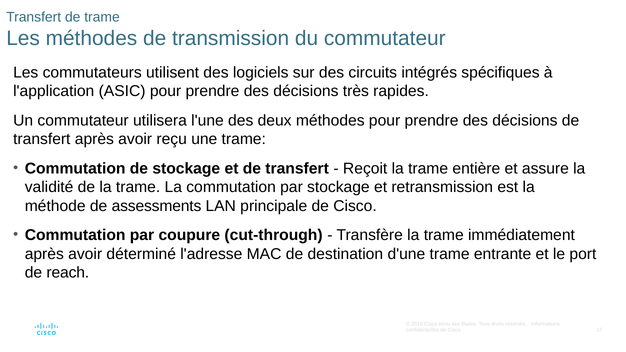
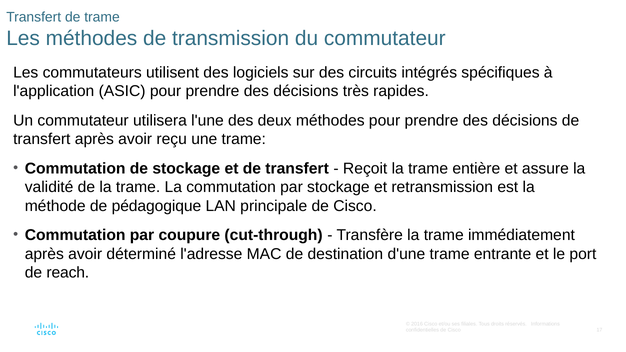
assessments: assessments -> pédagogique (156, 206)
